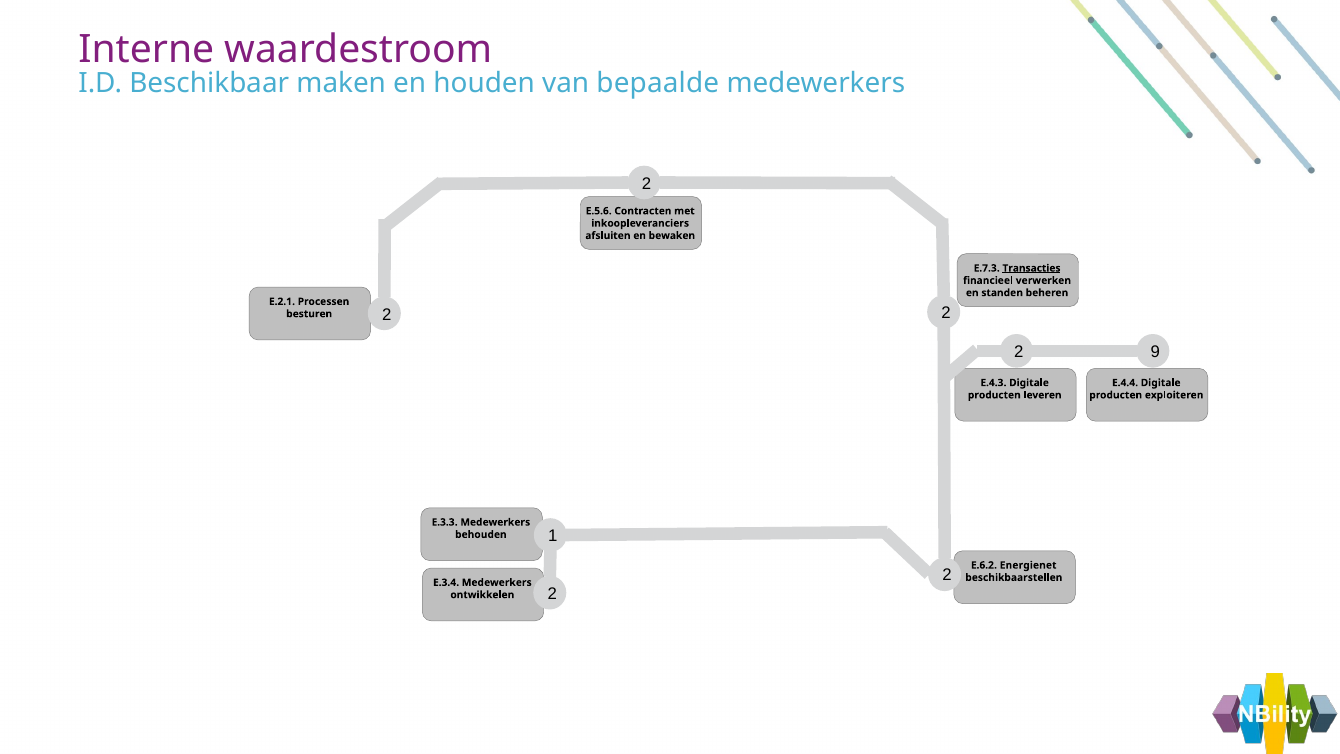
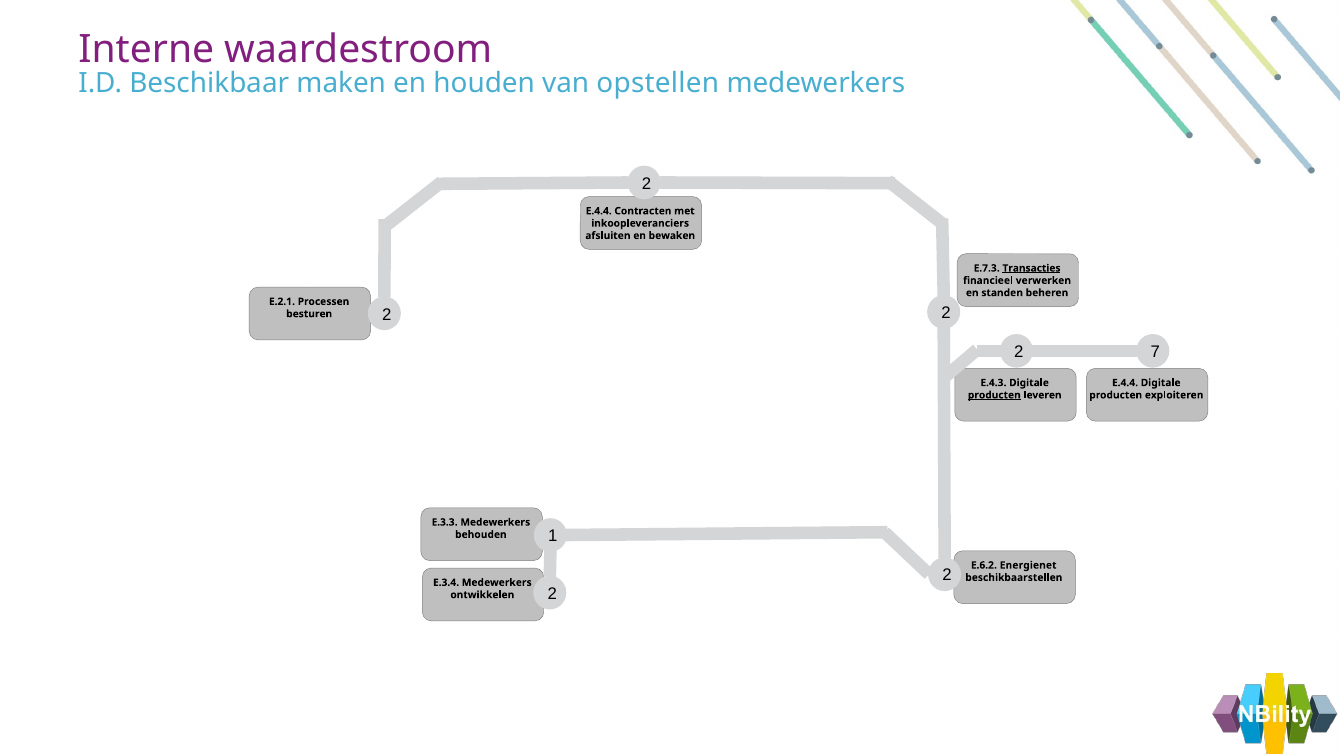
bepaalde: bepaalde -> opstellen (658, 84)
E.5.6: E.5.6 -> E.4.4 (599, 211)
9: 9 -> 7 (1155, 352)
producten underline: none -> present (994, 395)
